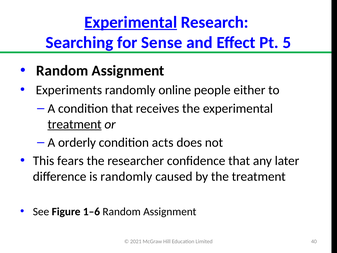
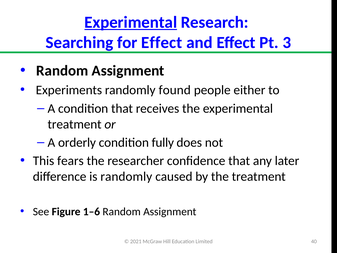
for Sense: Sense -> Effect (162, 42)
5: 5 -> 3 (287, 42)
online: online -> found (175, 90)
treatment underline: present -> none (75, 124)
acts: acts -> fully (163, 142)
